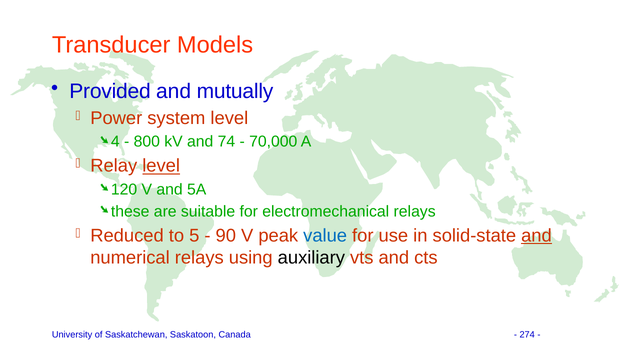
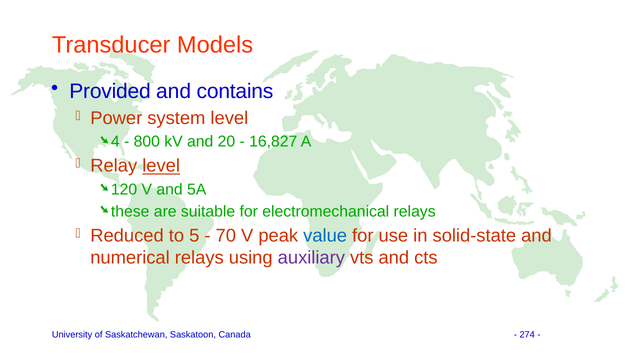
mutually: mutually -> contains (235, 91)
74: 74 -> 20 (226, 142)
70,000: 70,000 -> 16,827 (273, 142)
90: 90 -> 70 (226, 236)
and underline: present -> none (536, 236)
auxiliary colour: black -> purple (311, 258)
